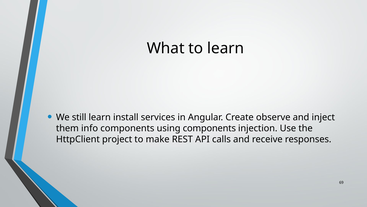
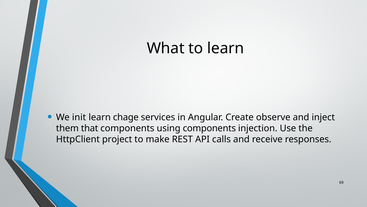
still: still -> init (79, 117)
install: install -> chage (126, 117)
info: info -> that (90, 128)
